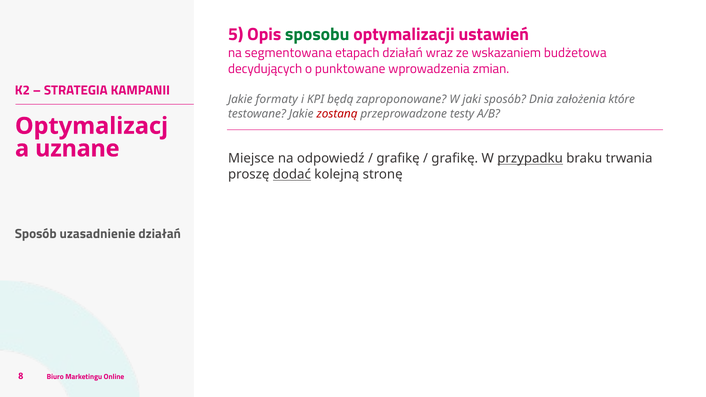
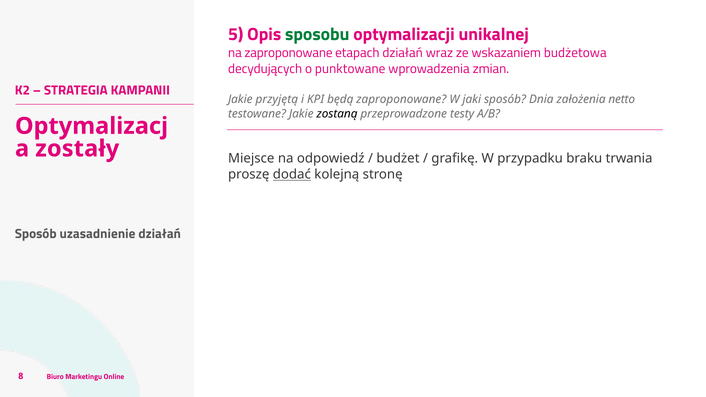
ustawień: ustawień -> unikalnej (494, 35)
na segmentowana: segmentowana -> zaproponowane (289, 53)
formaty: formaty -> przyjętą (277, 100)
które: które -> netto (622, 100)
zostaną colour: red -> black (337, 114)
uznane: uznane -> zostały (77, 149)
grafikę: grafikę -> budżet (398, 159)
przypadku underline: present -> none (530, 159)
